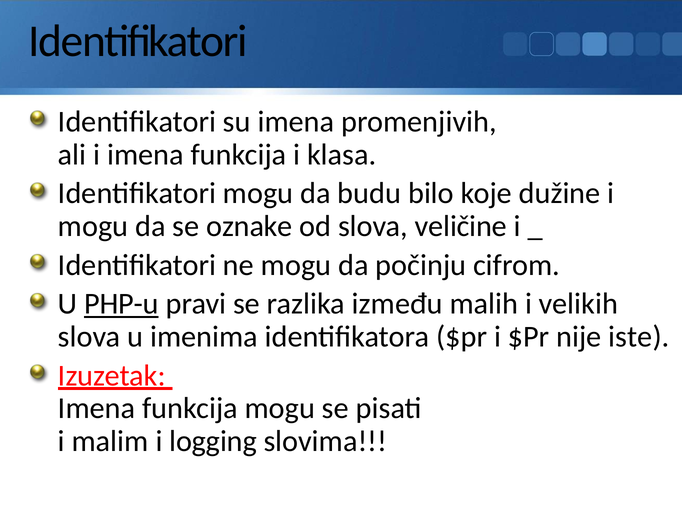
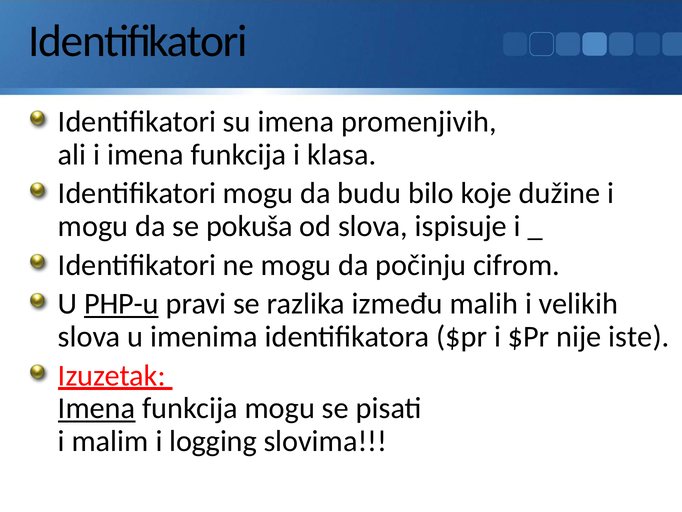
oznake: oznake -> pokuša (249, 226)
veličine: veličine -> ispisuje (461, 226)
Imena underline: none -> present (97, 408)
